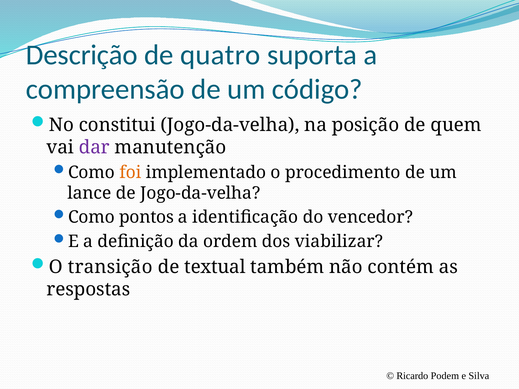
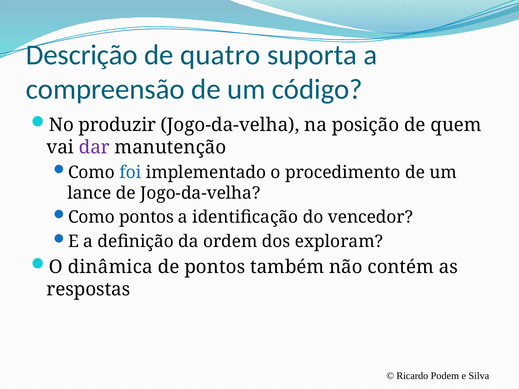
constitui: constitui -> produzir (117, 125)
foi colour: orange -> blue (130, 172)
viabilizar: viabilizar -> exploram (339, 242)
transição: transição -> dinâmica (110, 267)
de textual: textual -> pontos (215, 267)
